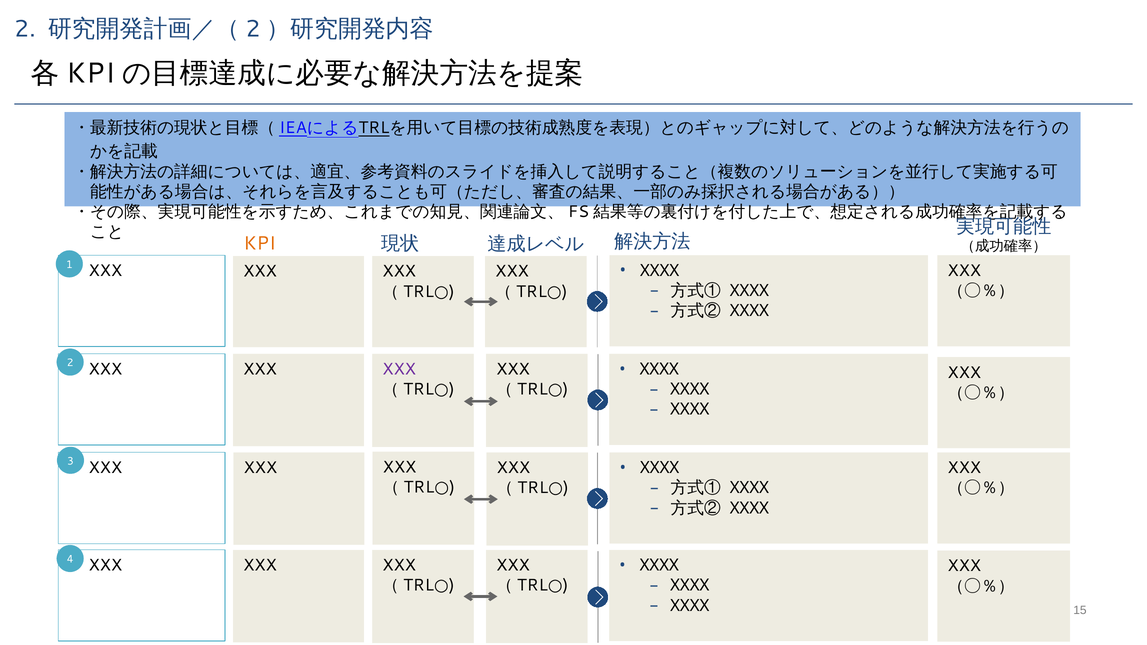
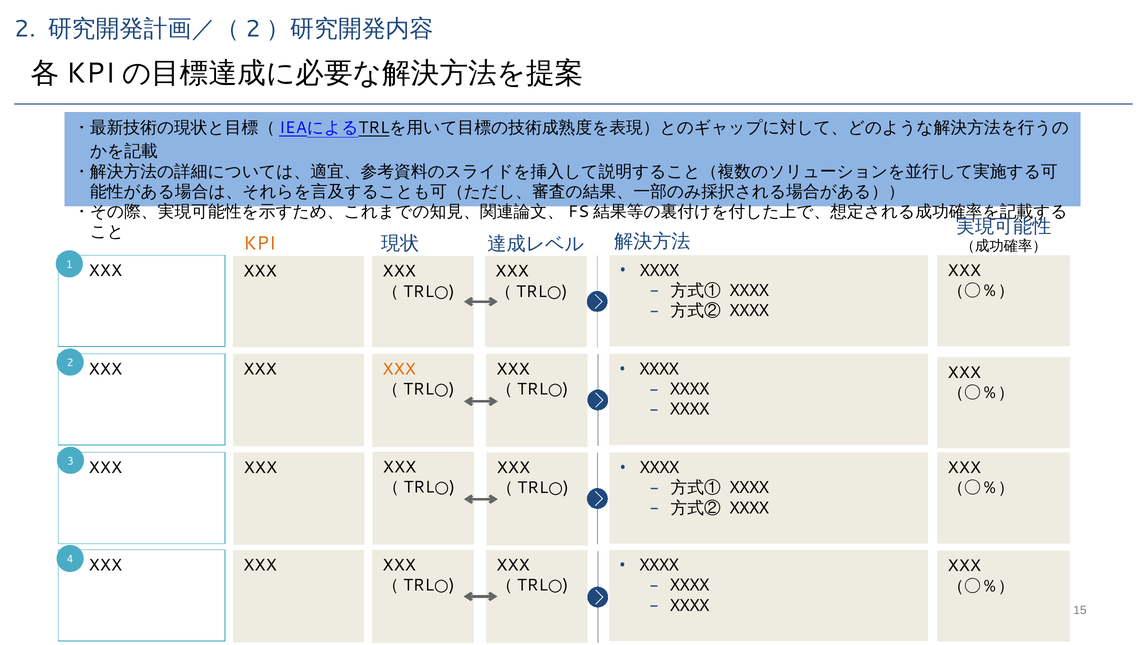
XXX colour: purple -> orange (399, 369)
